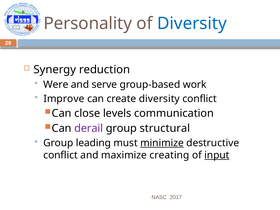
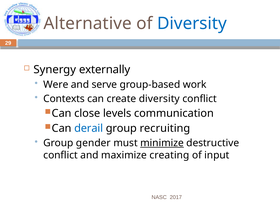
Personality: Personality -> Alternative (88, 23)
reduction: reduction -> externally (105, 70)
Improve: Improve -> Contexts (64, 99)
derail colour: purple -> blue (89, 128)
structural: structural -> recruiting (165, 128)
leading: leading -> gender (93, 143)
input underline: present -> none (217, 155)
